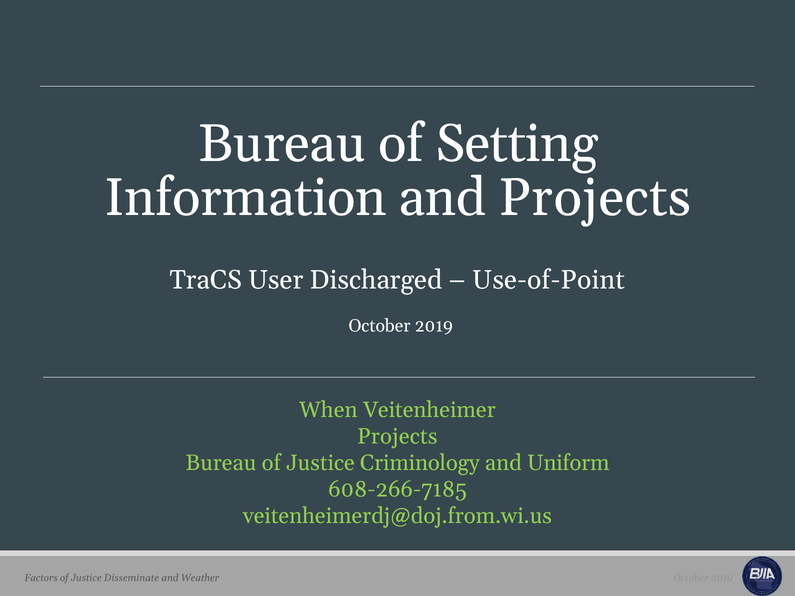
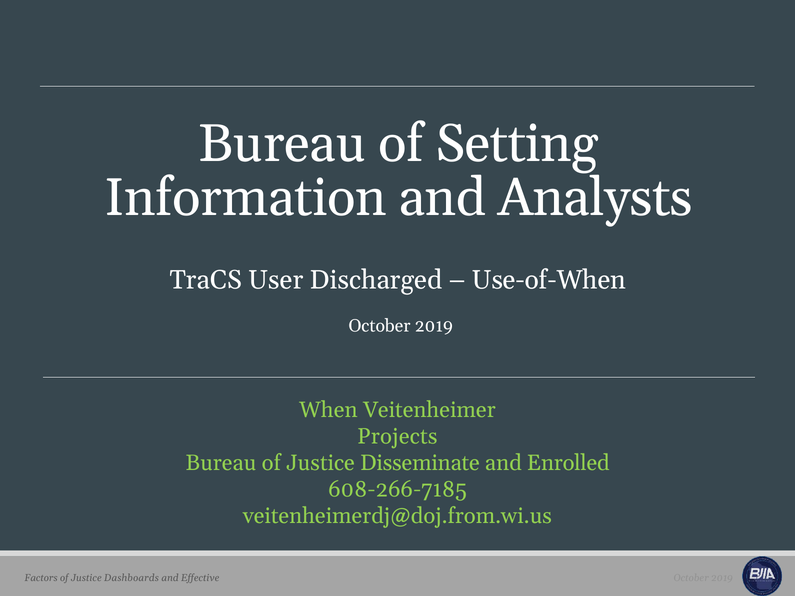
and Projects: Projects -> Analysts (595, 198)
Use-of-Point: Use-of-Point -> Use-of-When (549, 280)
Criminology: Criminology -> Disseminate (420, 463)
Uniform: Uniform -> Enrolled (568, 463)
Disseminate: Disseminate -> Dashboards (132, 578)
Weather: Weather -> Effective (200, 578)
